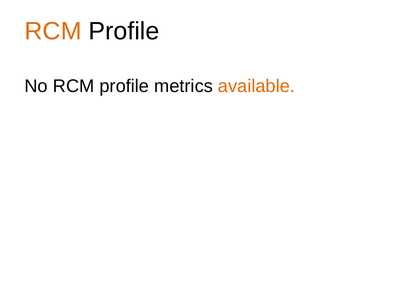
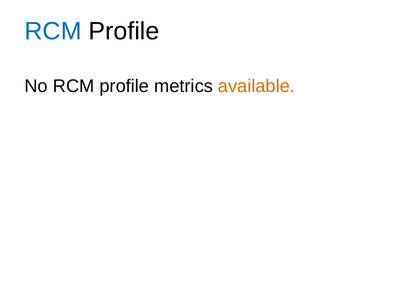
RCM colour: orange -> blue (53, 31)
